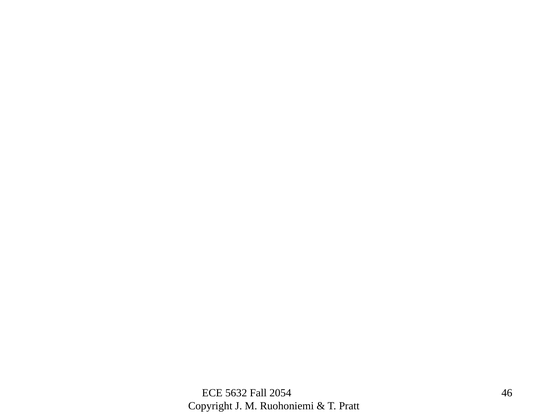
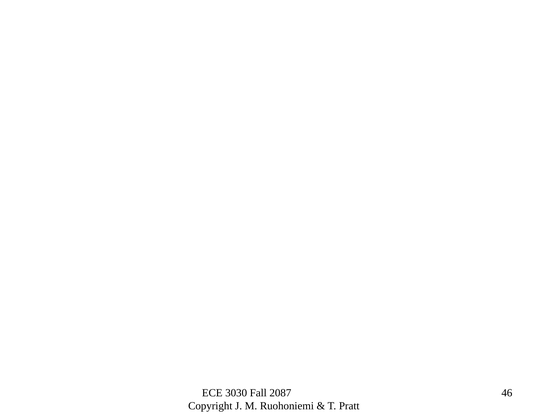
5632: 5632 -> 3030 (236, 393)
2054: 2054 -> 2087 (280, 393)
